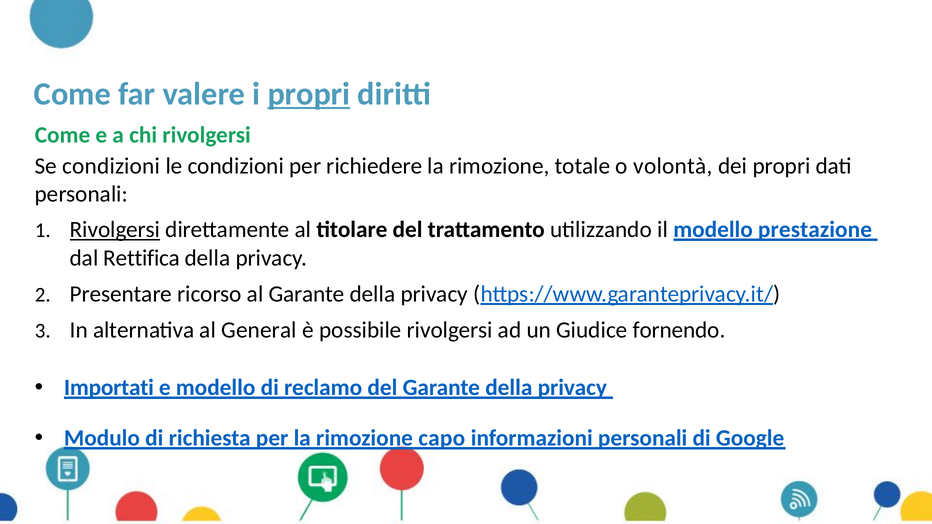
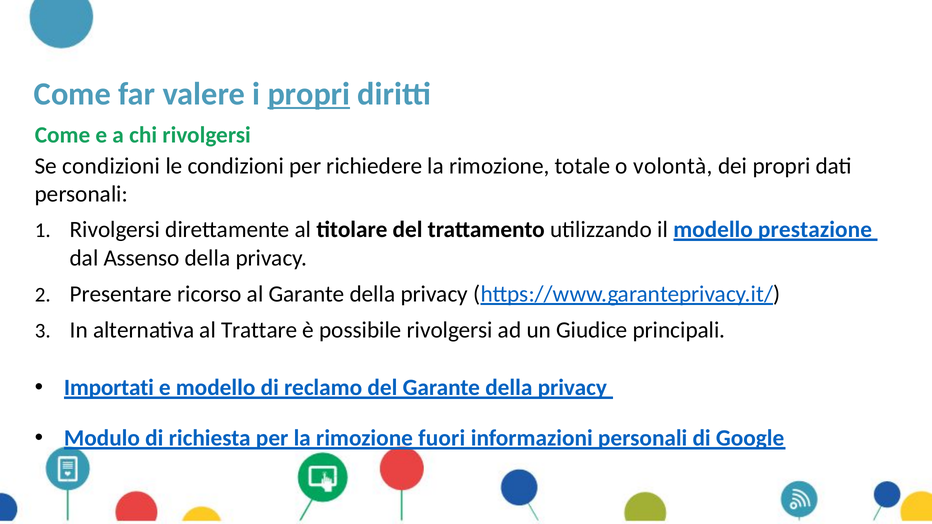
Rivolgersi underline: present -> none (115, 230)
Rettifica: Rettifica -> Assenso (142, 258)
General: General -> Trattare (259, 330)
fornendo: fornendo -> principali (679, 330)
capo: capo -> fuori (442, 438)
